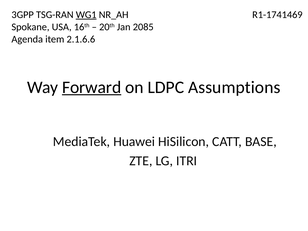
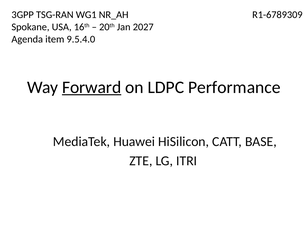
WG1 underline: present -> none (86, 15)
R1-1741469: R1-1741469 -> R1-6789309 (277, 15)
2085: 2085 -> 2027 (143, 27)
2.1.6.6: 2.1.6.6 -> 9.5.4.0 (81, 39)
Assumptions: Assumptions -> Performance (234, 87)
